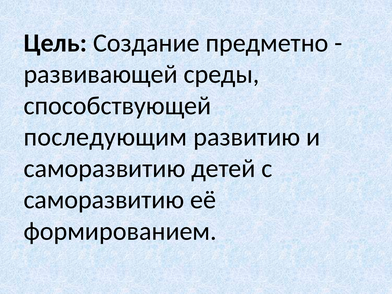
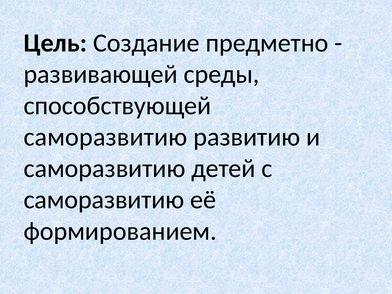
последующим: последующим -> саморазвитию (105, 137)
